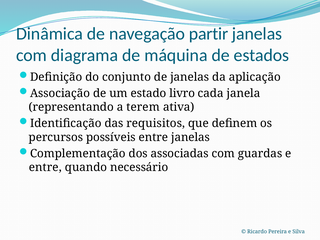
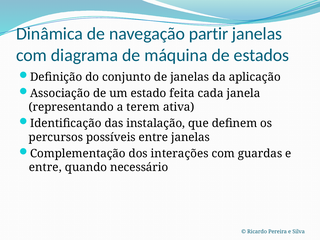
livro: livro -> feita (182, 93)
requisitos: requisitos -> instalação (156, 123)
associadas: associadas -> interações (180, 153)
